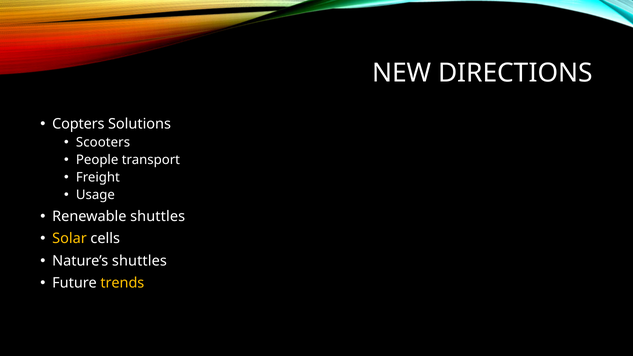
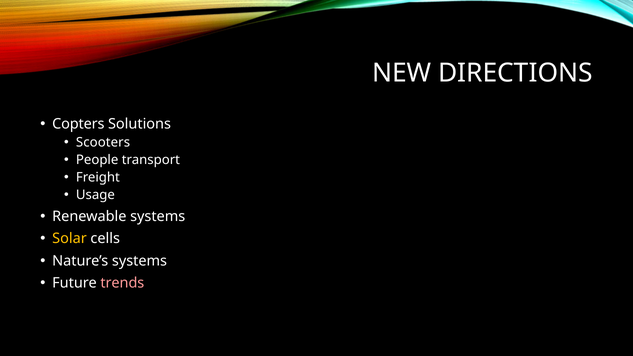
Renewable shuttles: shuttles -> systems (158, 216)
Nature’s shuttles: shuttles -> systems (139, 261)
trends colour: yellow -> pink (122, 283)
